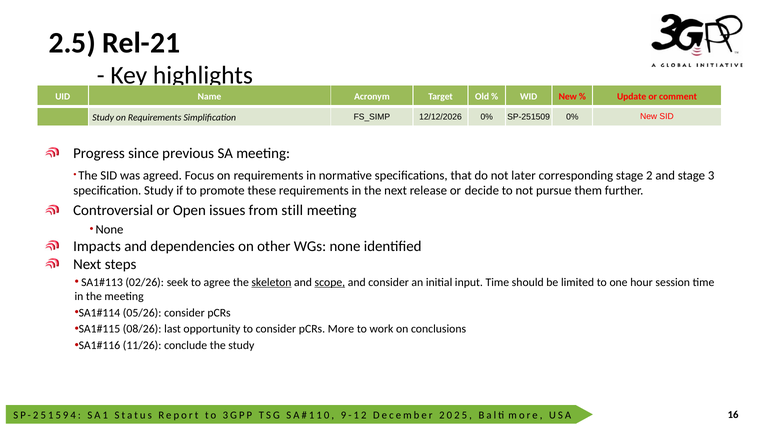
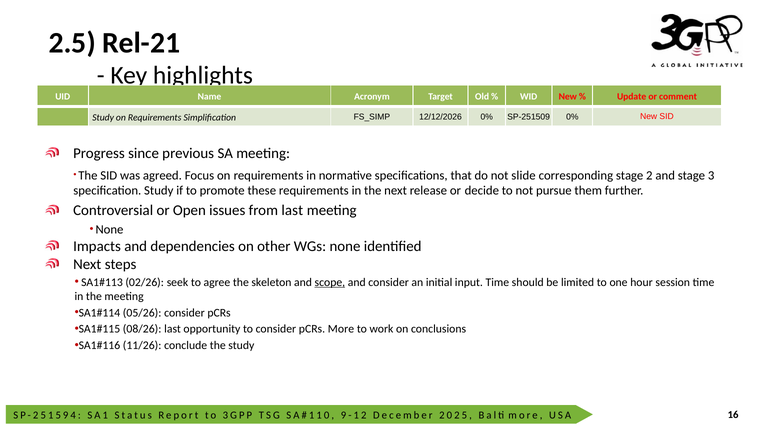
later: later -> slide (524, 175)
from still: still -> last (292, 210)
skeleton underline: present -> none (271, 282)
